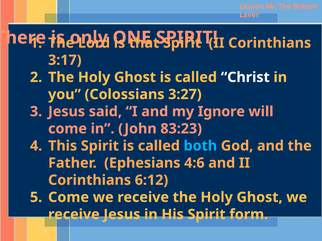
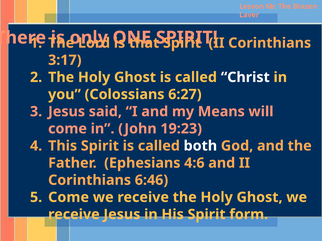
3:27: 3:27 -> 6:27 (185, 95)
Ignore: Ignore -> Means (221, 112)
83:23: 83:23 -> 19:23 (181, 129)
both colour: light blue -> white (200, 146)
6:12: 6:12 -> 6:46 (151, 180)
